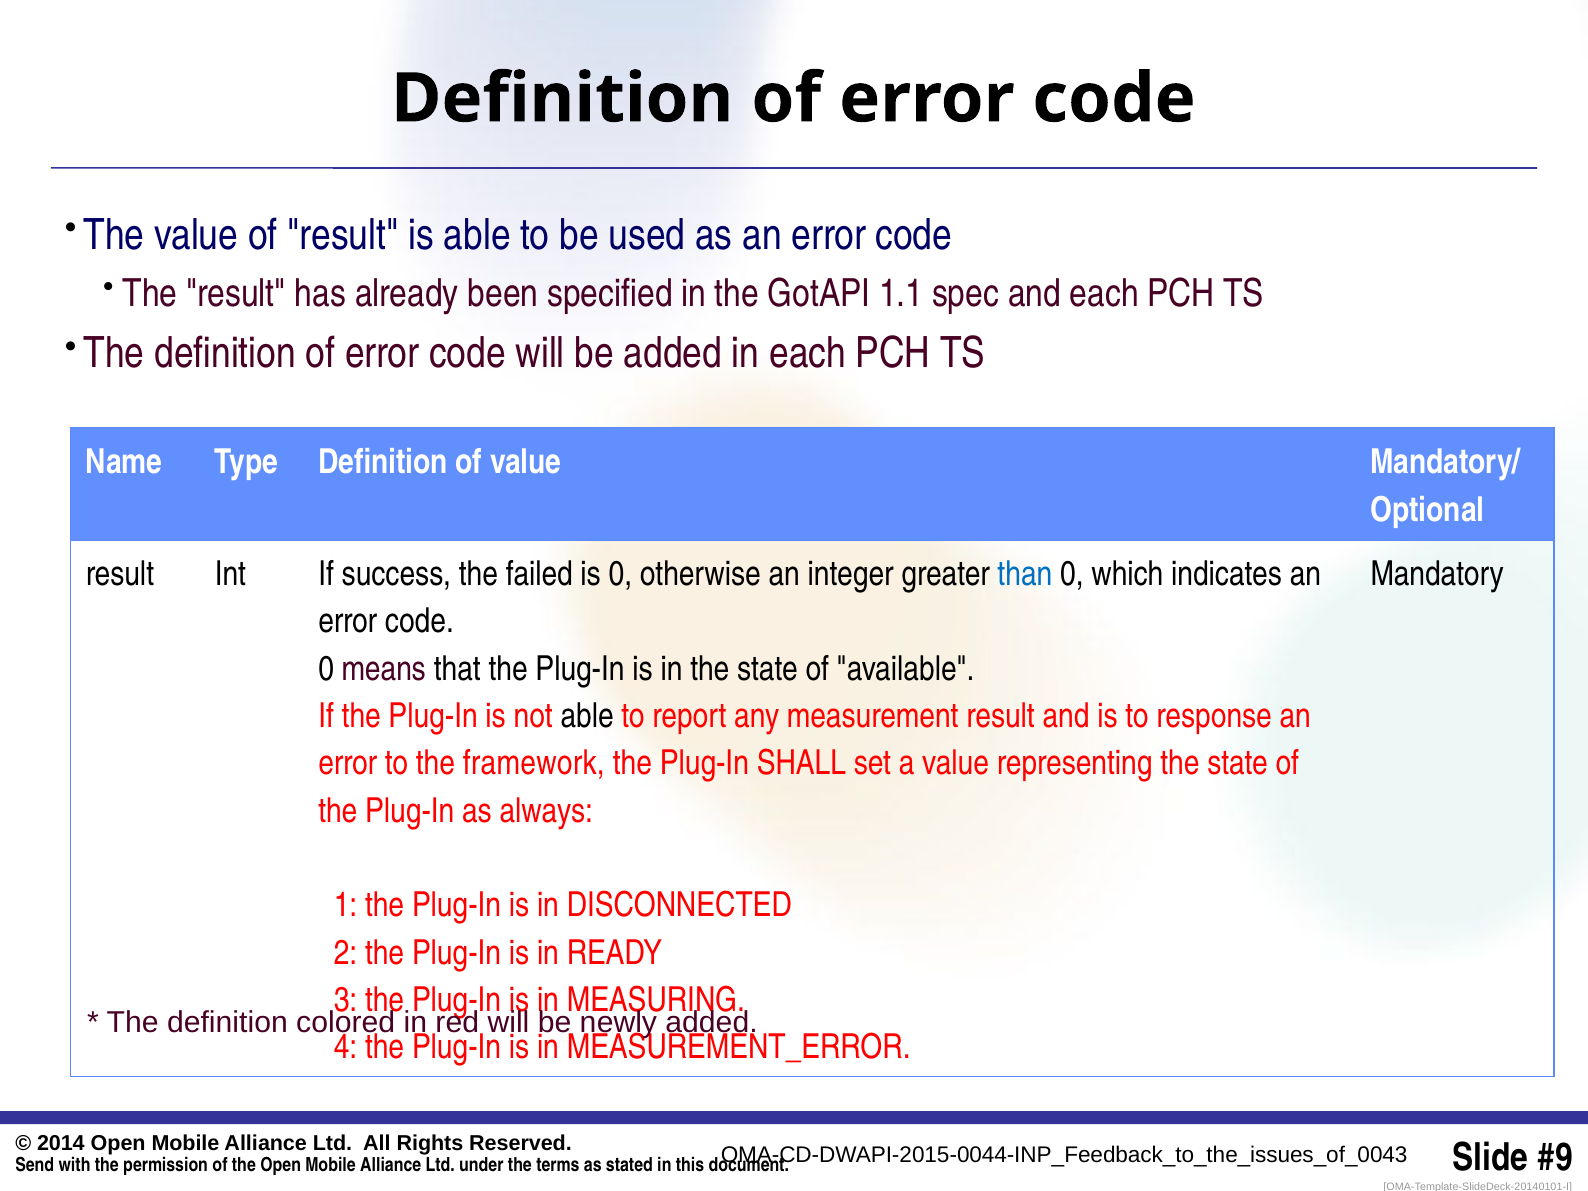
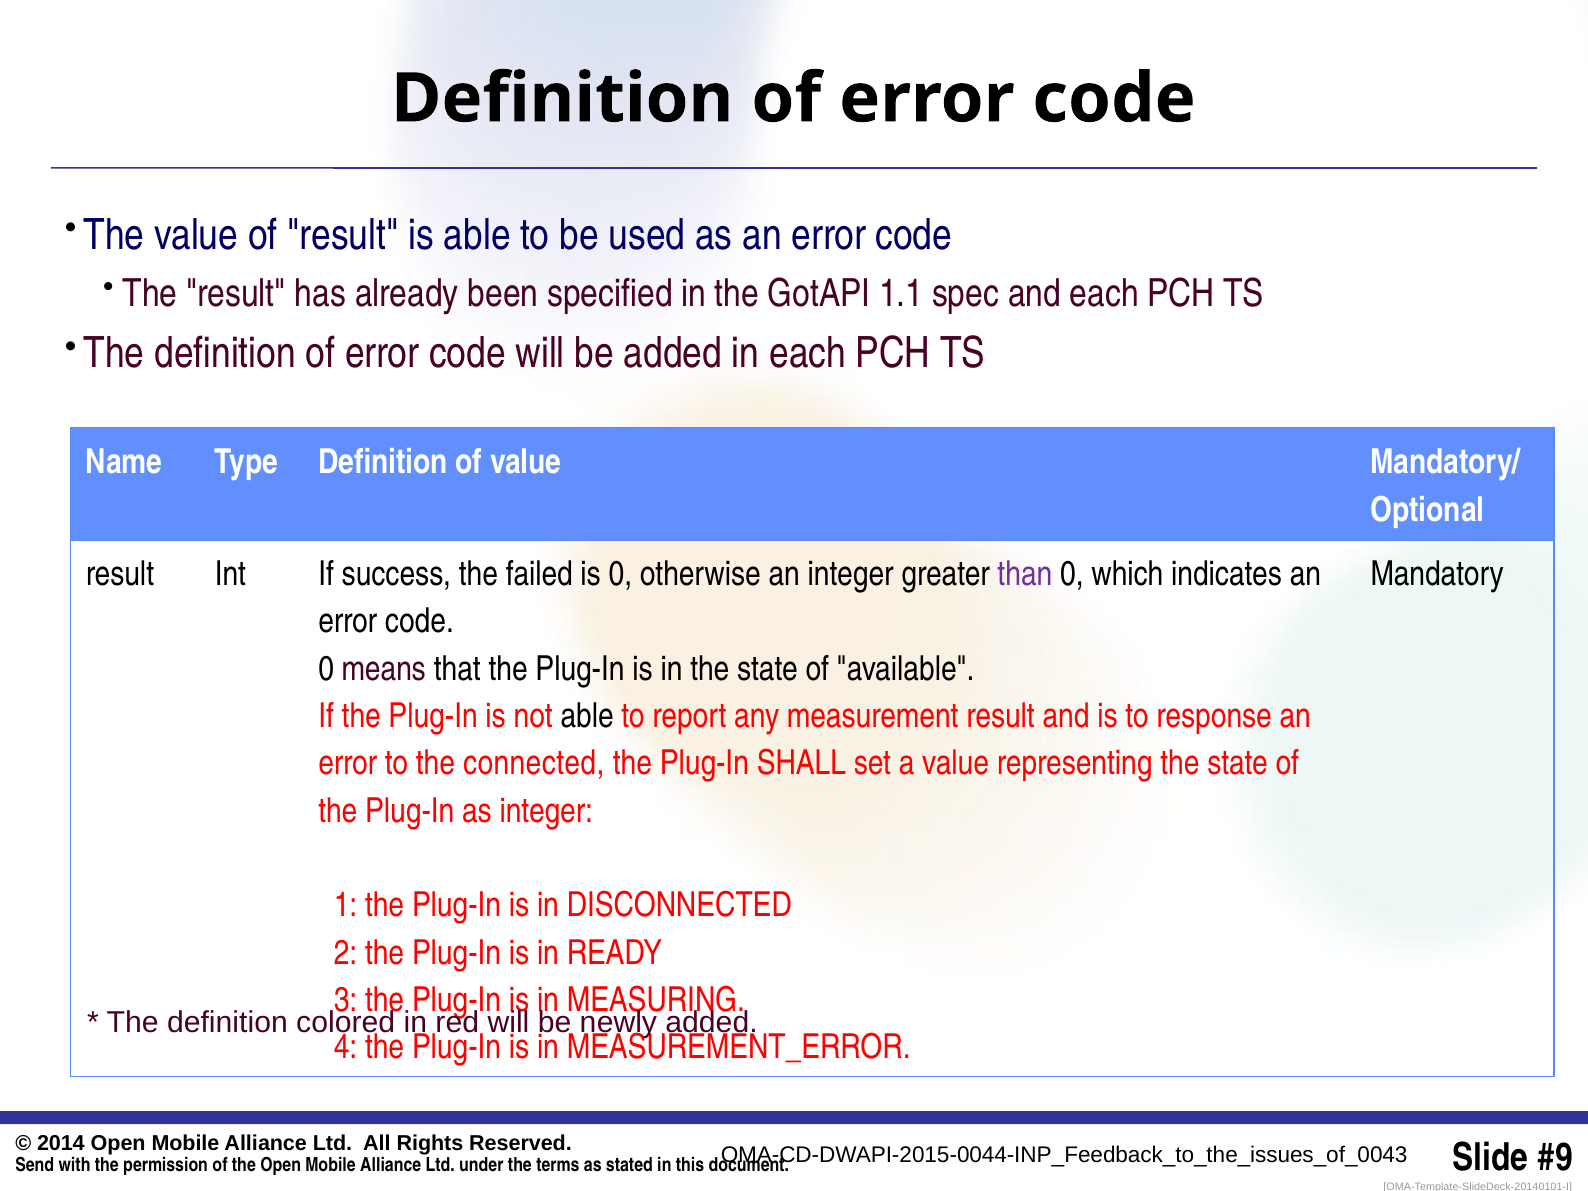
than colour: blue -> purple (1025, 574)
framework: framework -> connected (534, 763)
as always: always -> integer (546, 811)
